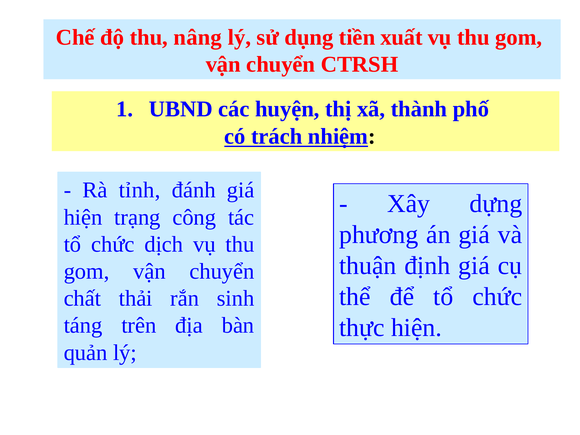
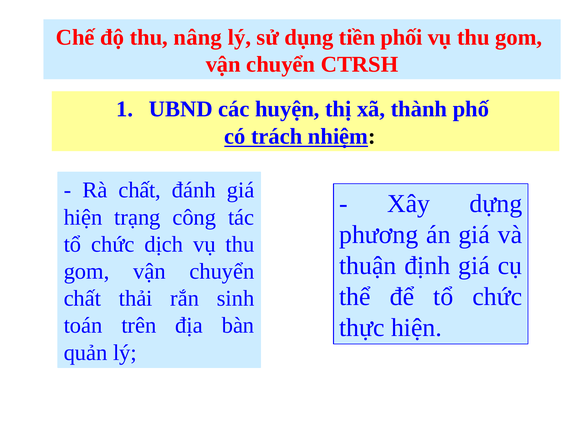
xuất: xuất -> phối (402, 37)
Rà tỉnh: tỉnh -> chất (140, 190)
táng: táng -> toán (83, 326)
